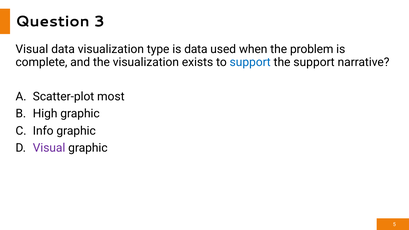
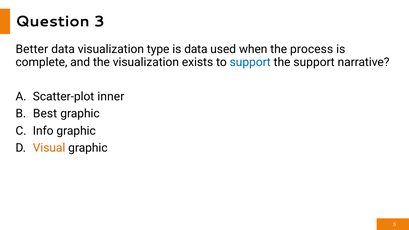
Visual: Visual -> Better (32, 49)
problem: problem -> process (312, 49)
most: most -> inner (111, 96)
High: High -> Best (45, 114)
Visual colour: purple -> orange (49, 148)
